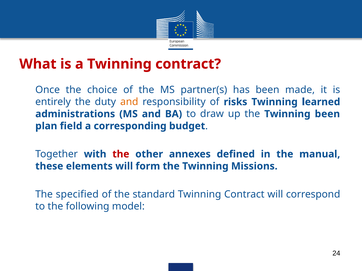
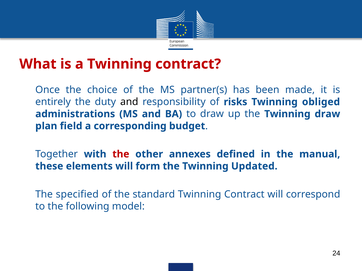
and colour: orange -> black (129, 102)
learned: learned -> obliged (321, 102)
Twinning been: been -> draw (327, 114)
Missions: Missions -> Updated (254, 166)
